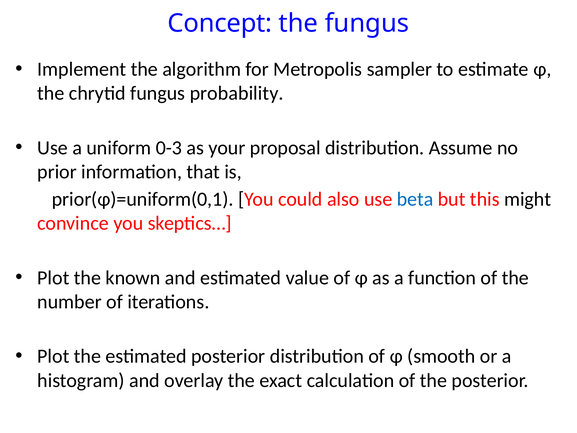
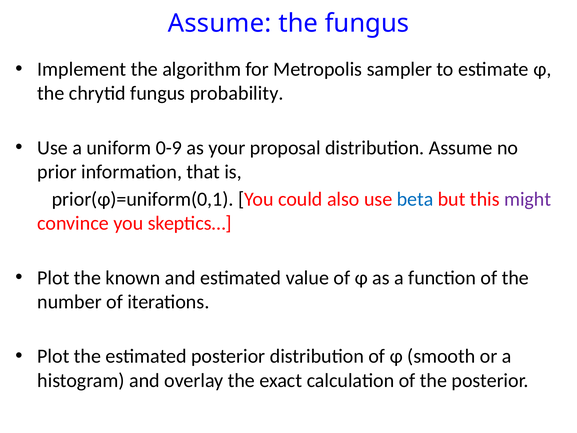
Concept: Concept -> Assume (220, 23)
0-3: 0-3 -> 0-9 (169, 148)
might colour: black -> purple (528, 199)
